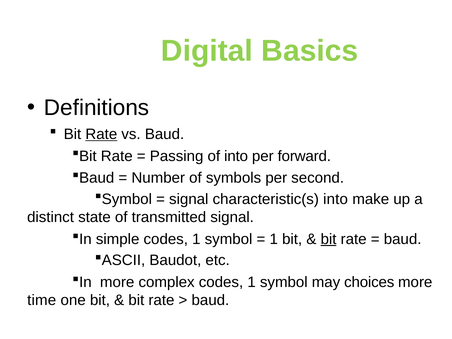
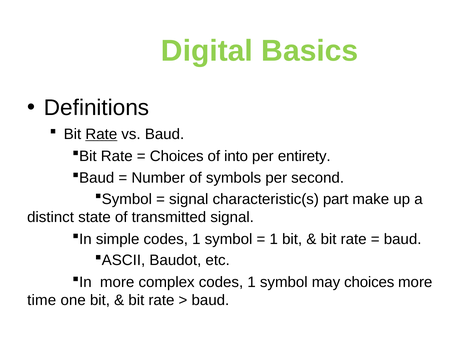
Passing: Passing -> Choices (177, 156)
forward: forward -> entirety (304, 156)
characteristic(s into: into -> part (336, 199)
bit underline: present -> none (329, 239)
